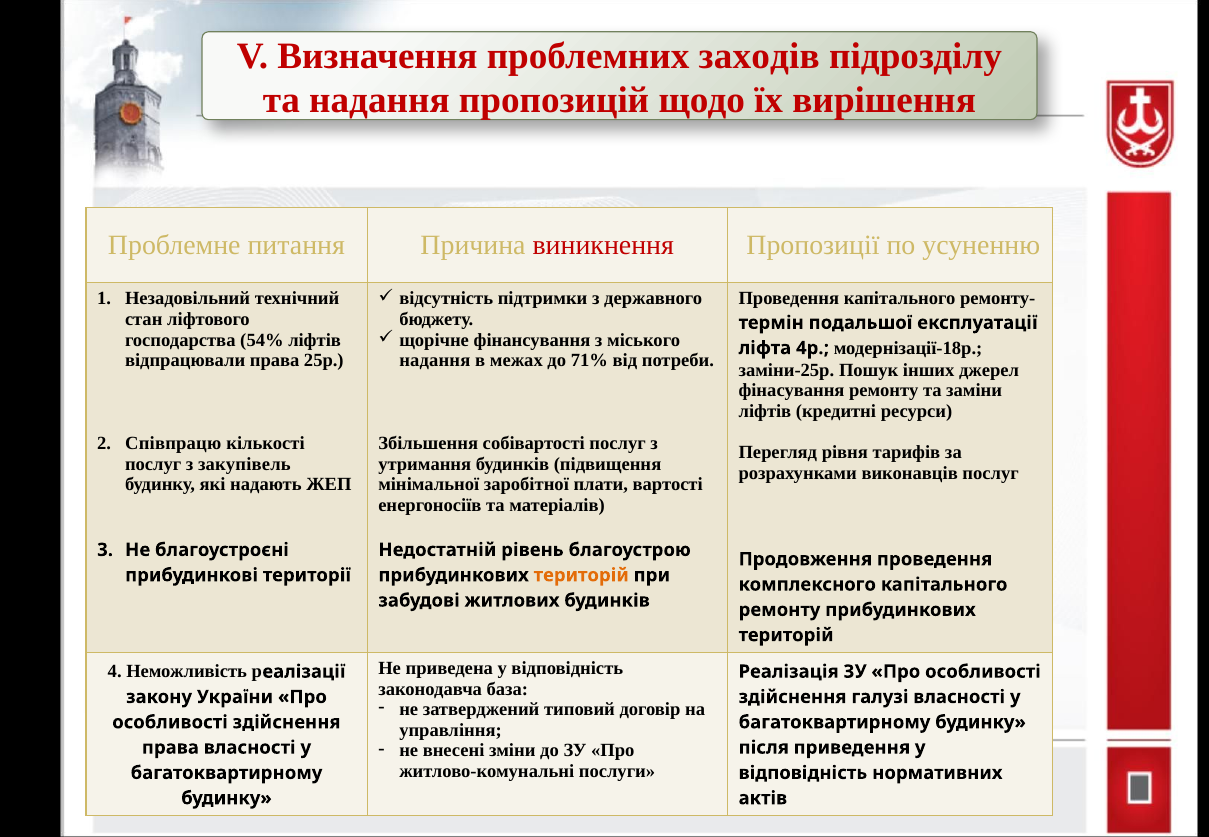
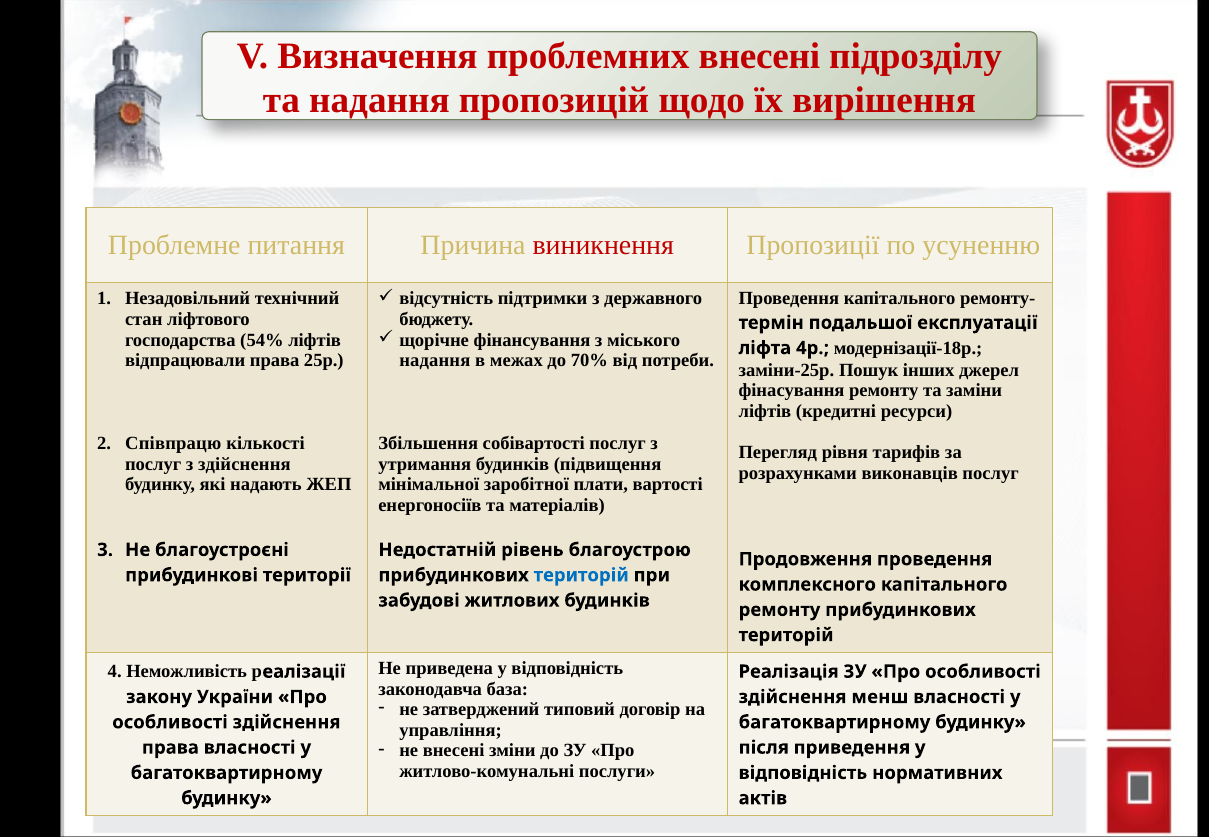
проблемних заходів: заходів -> внесені (759, 56)
71%: 71% -> 70% (589, 361)
з закупівель: закупівель -> здійснення (244, 464)
територій colour: orange -> blue (581, 575)
галузі: галузі -> менш (880, 697)
